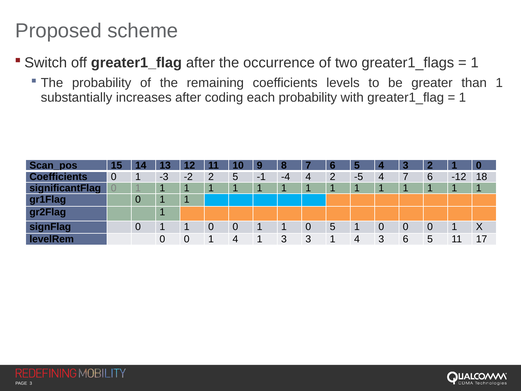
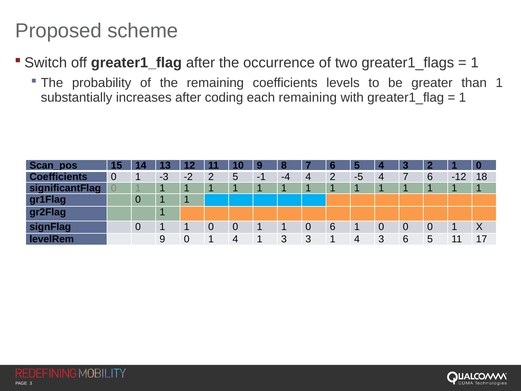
each probability: probability -> remaining (308, 98)
0 5: 5 -> 6 (333, 227)
levelRem 0: 0 -> 9 (162, 239)
